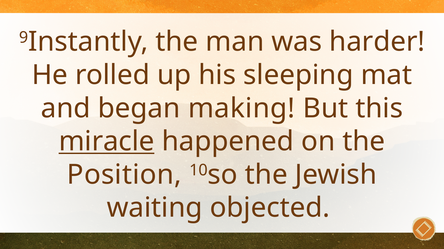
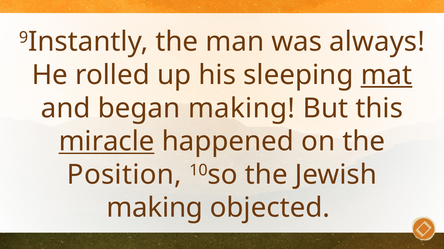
harder: harder -> always (377, 42)
mat underline: none -> present (386, 75)
waiting: waiting -> making (155, 208)
